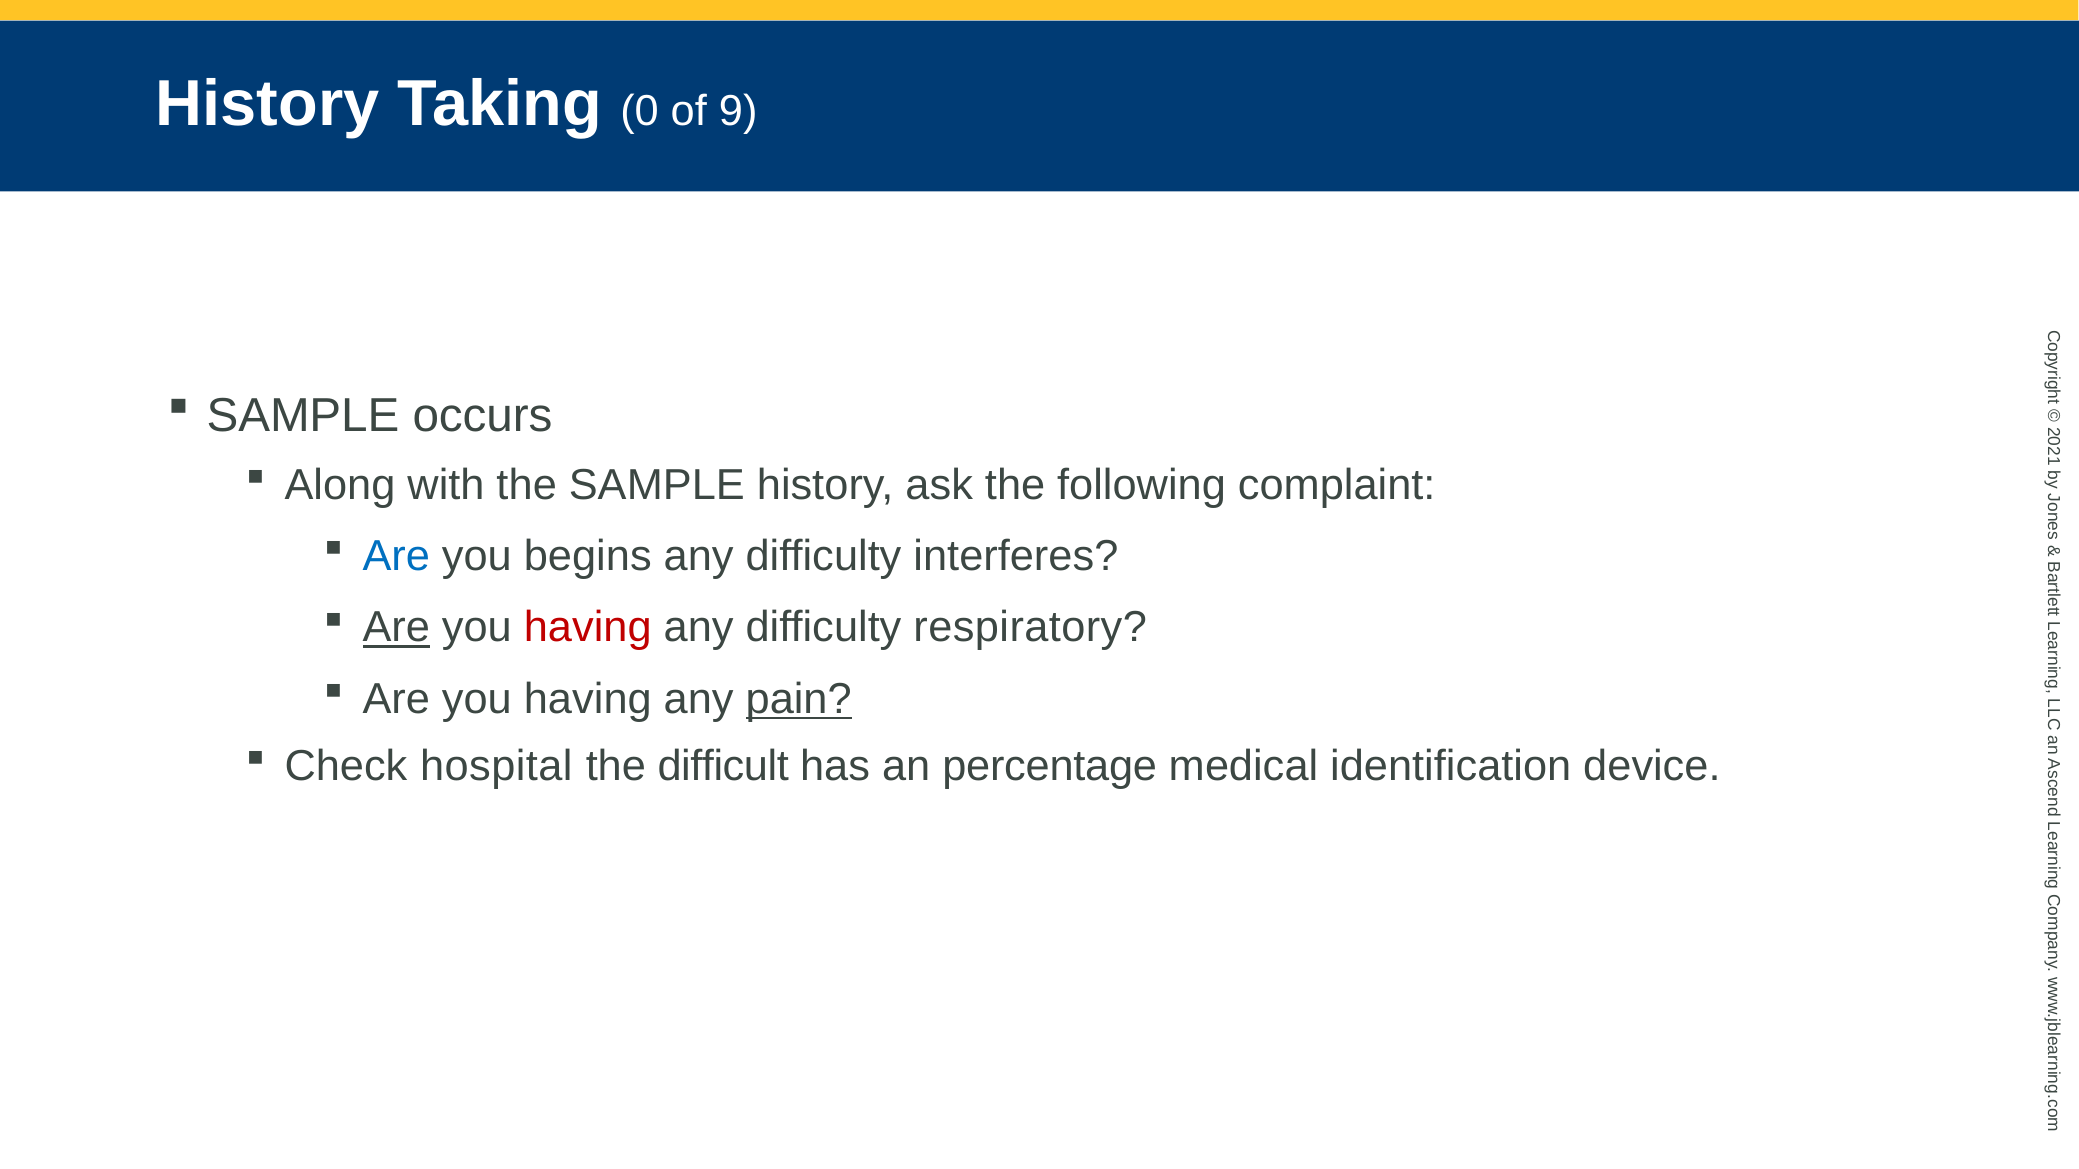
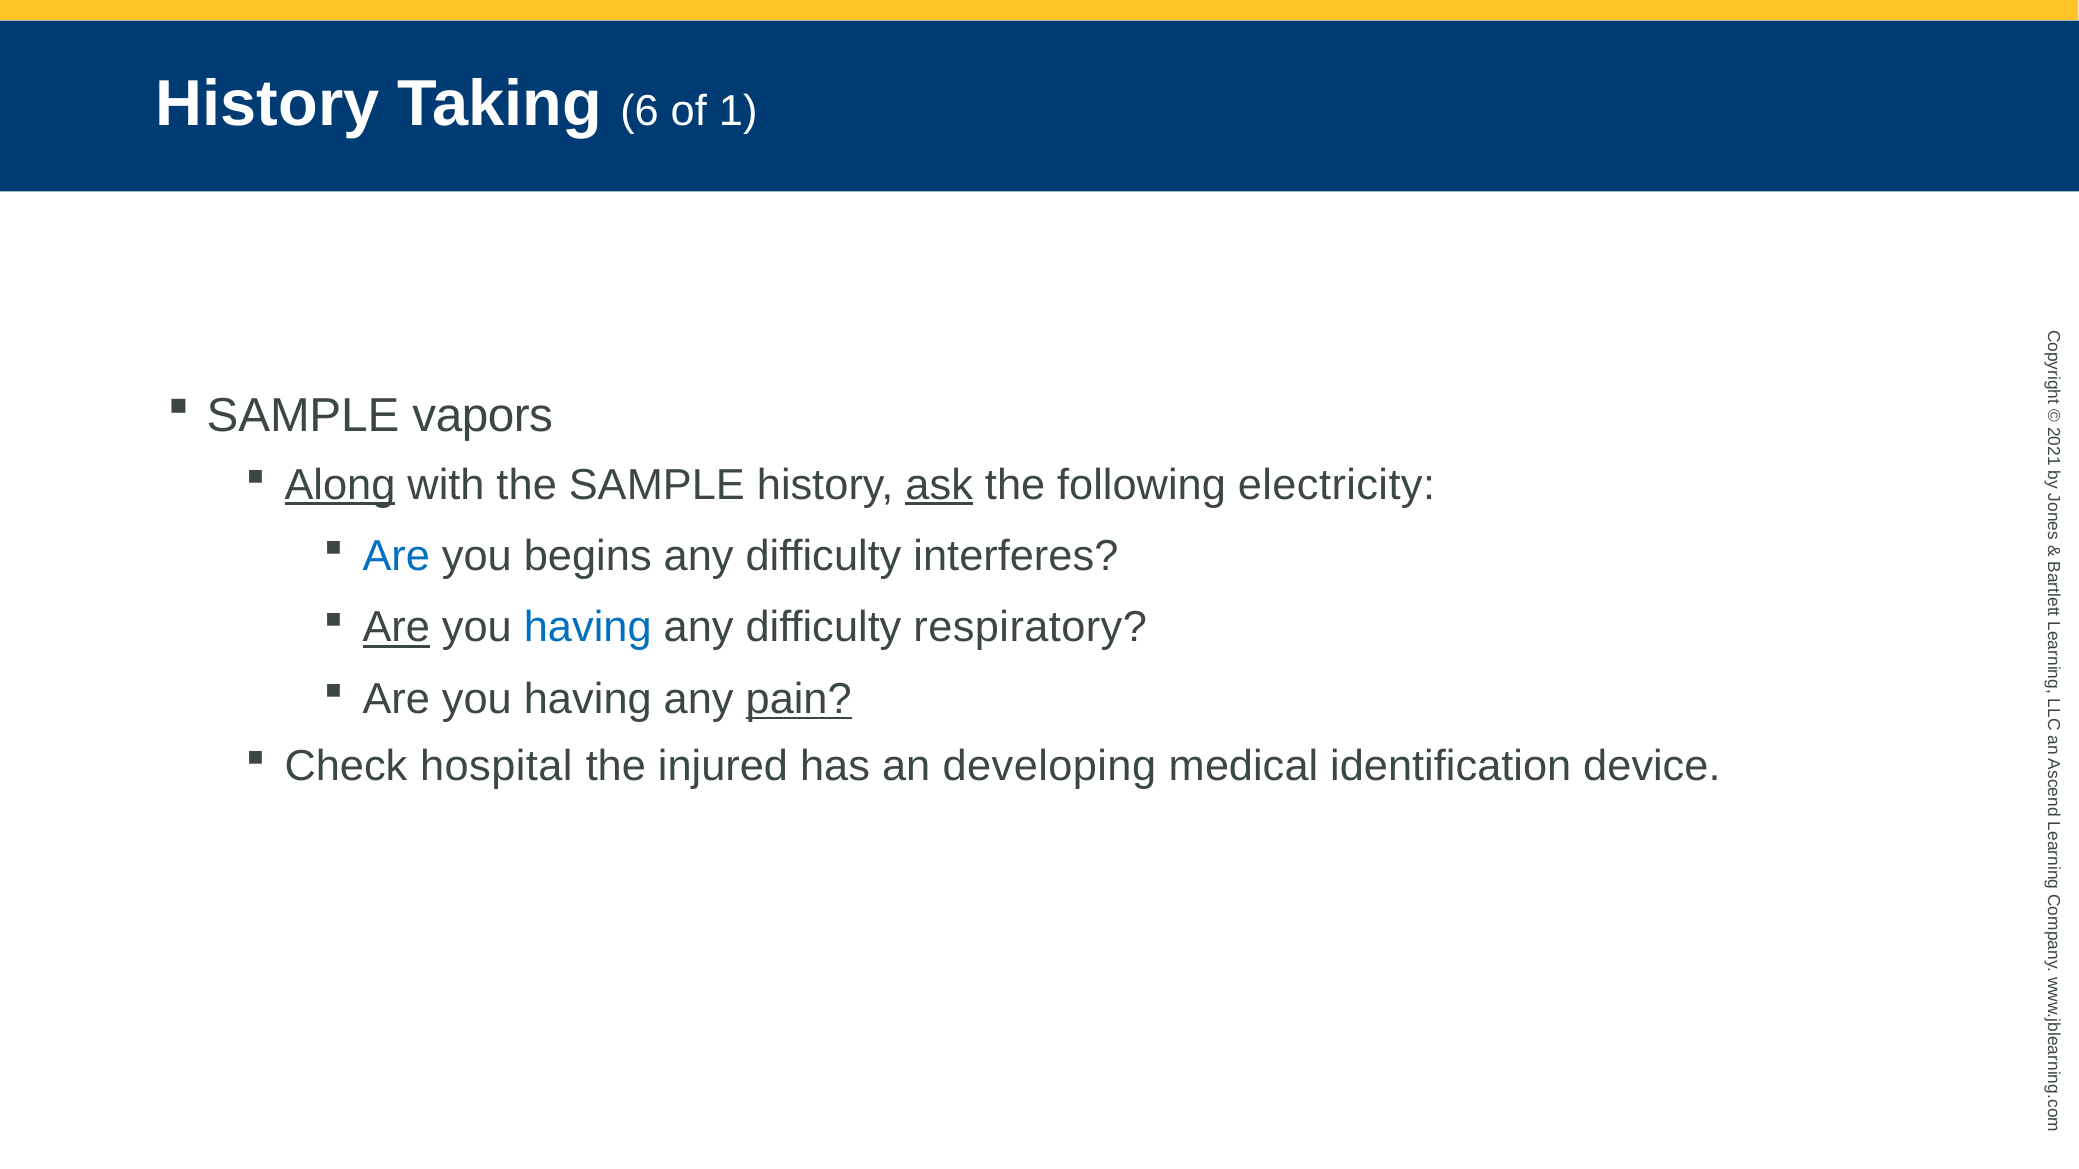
Taking 0: 0 -> 6 (640, 112)
of 9: 9 -> 1 (738, 112)
occurs: occurs -> vapors (483, 415)
Along underline: none -> present (340, 485)
ask underline: none -> present (939, 485)
complaint: complaint -> electricity (1336, 485)
having colour: red -> blue (588, 628)
difficult: difficult -> injured (723, 767)
percentage: percentage -> developing (1049, 767)
